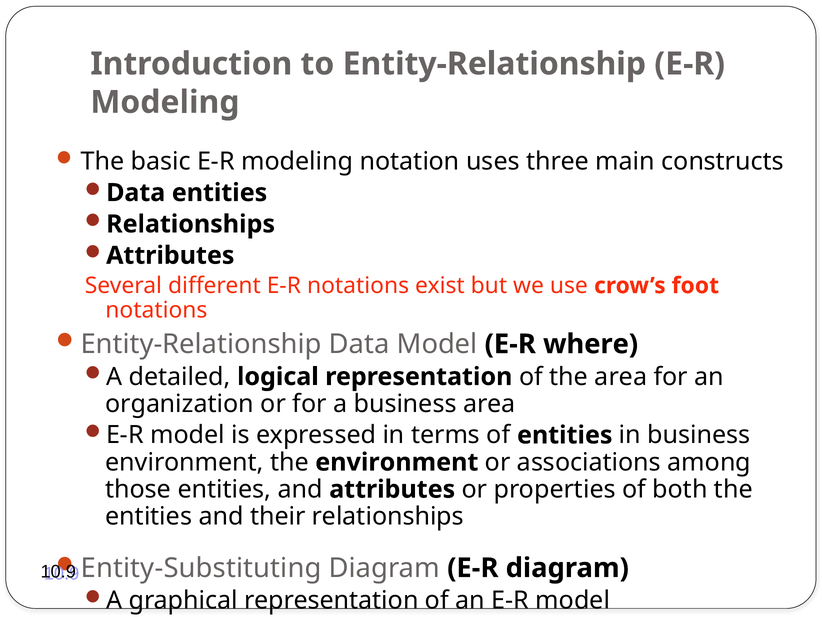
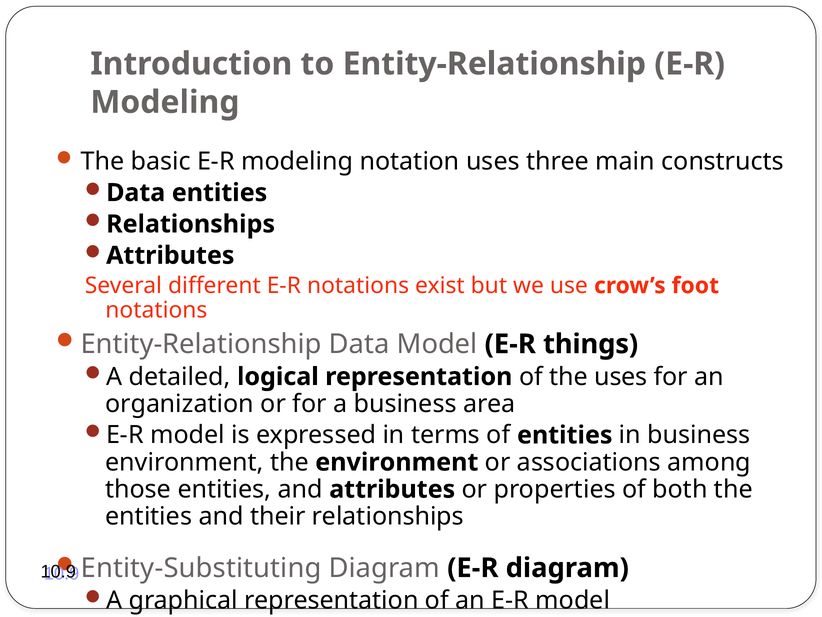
where: where -> things (591, 344)
the area: area -> uses (621, 376)
